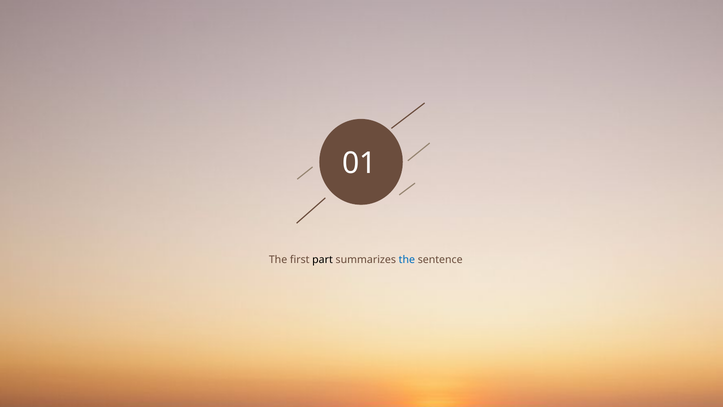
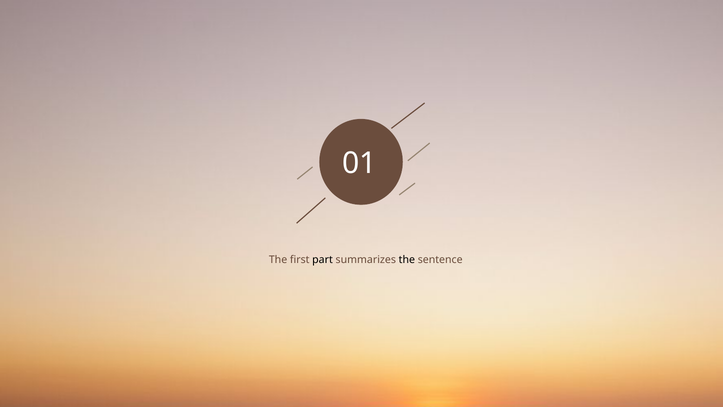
the colour: blue -> black (407, 260)
